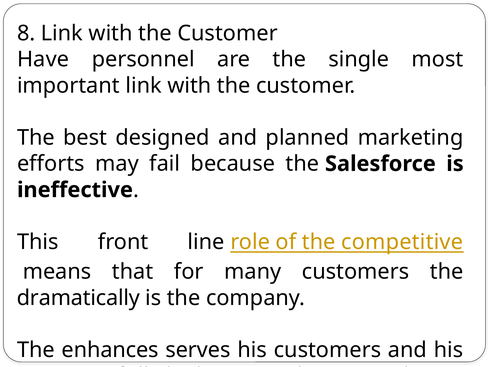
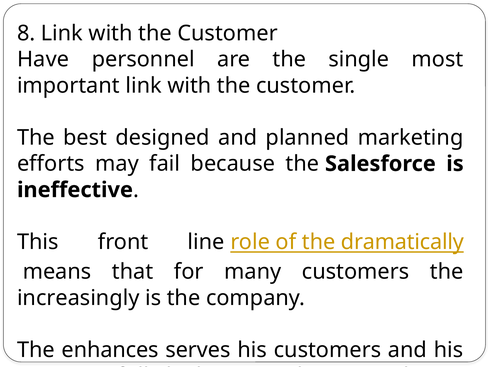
competitive: competitive -> dramatically (402, 242)
dramatically: dramatically -> increasingly (78, 298)
